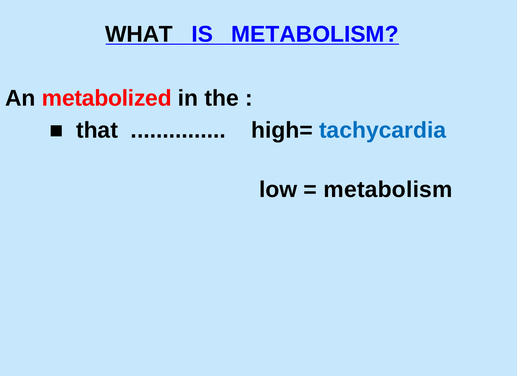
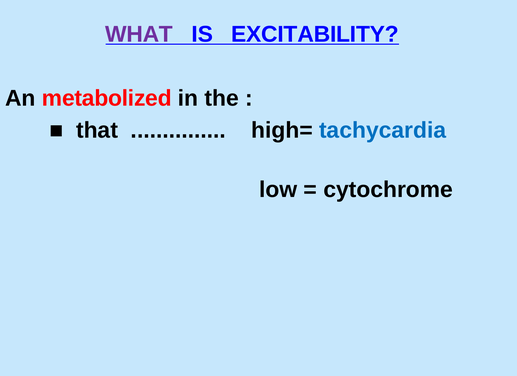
WHAT colour: black -> purple (139, 34)
IS METABOLISM: METABOLISM -> EXCITABILITY (315, 34)
metabolism: metabolism -> cytochrome (388, 190)
